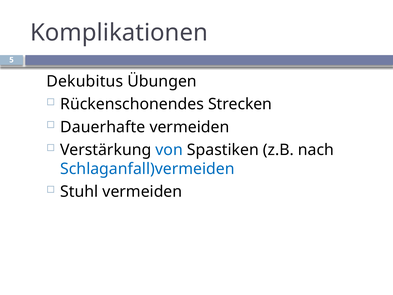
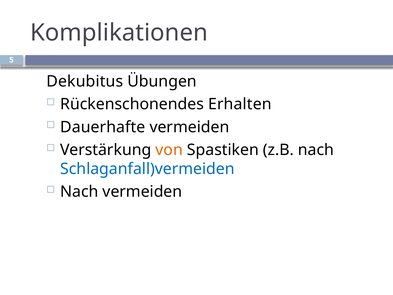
Strecken: Strecken -> Erhalten (240, 104)
von colour: blue -> orange (169, 150)
Stuhl: Stuhl -> Nach (79, 192)
